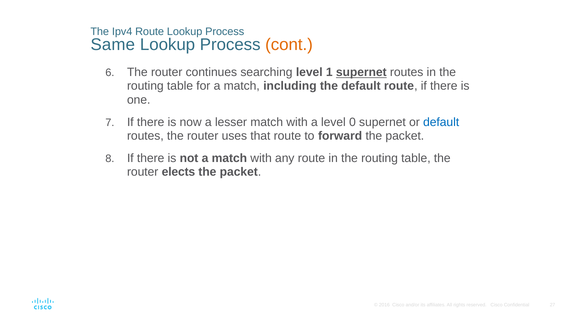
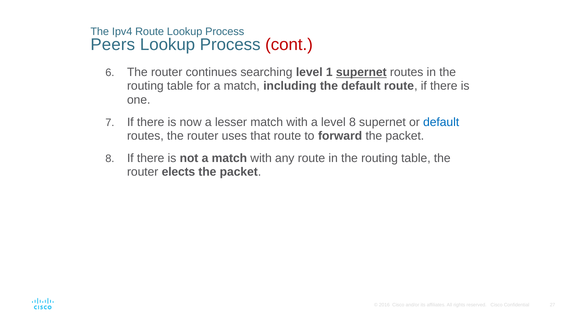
Same: Same -> Peers (113, 45)
cont colour: orange -> red (289, 45)
level 0: 0 -> 8 (352, 122)
